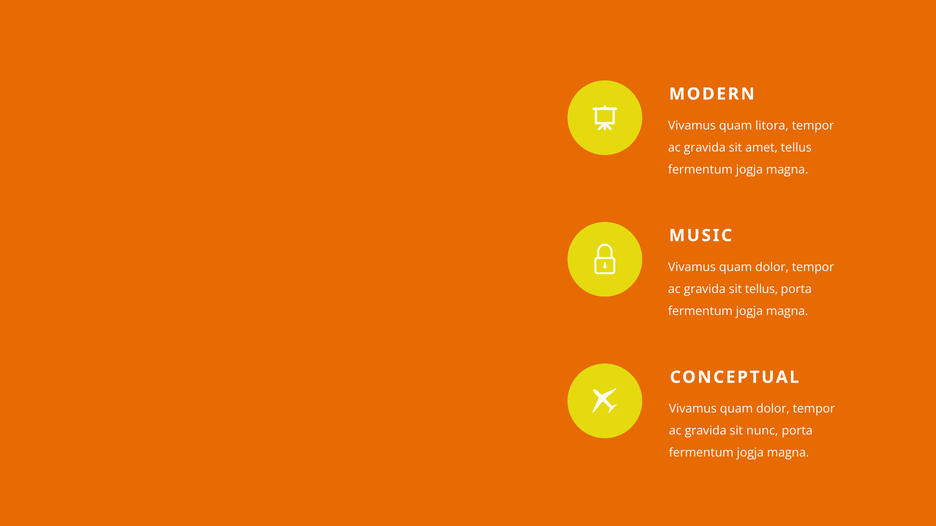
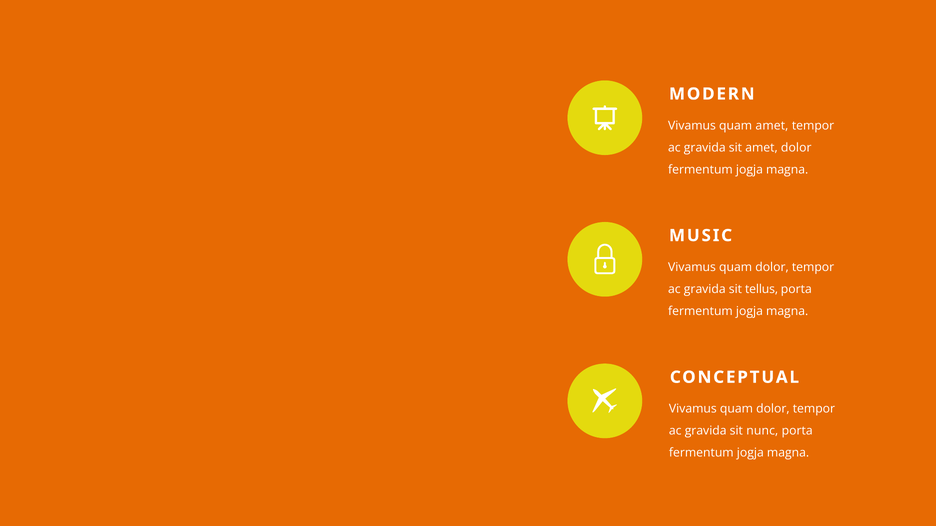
quam litora: litora -> amet (772, 126)
amet tellus: tellus -> dolor (796, 148)
